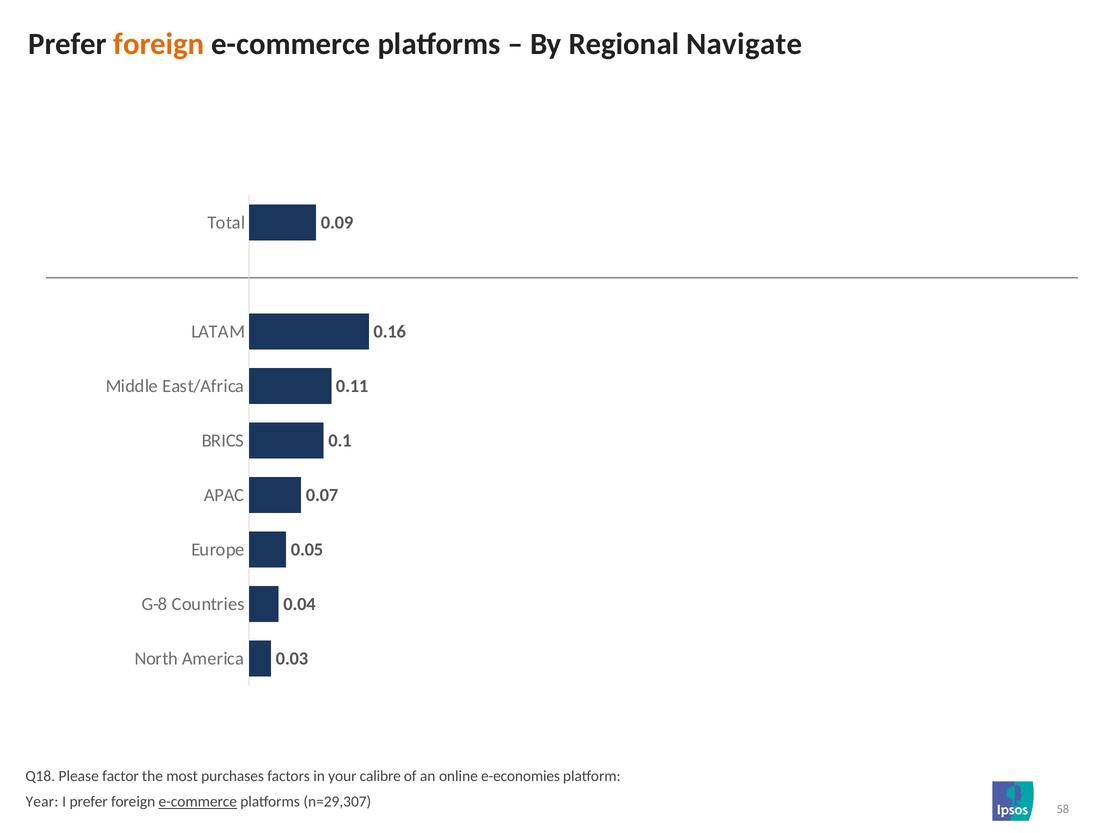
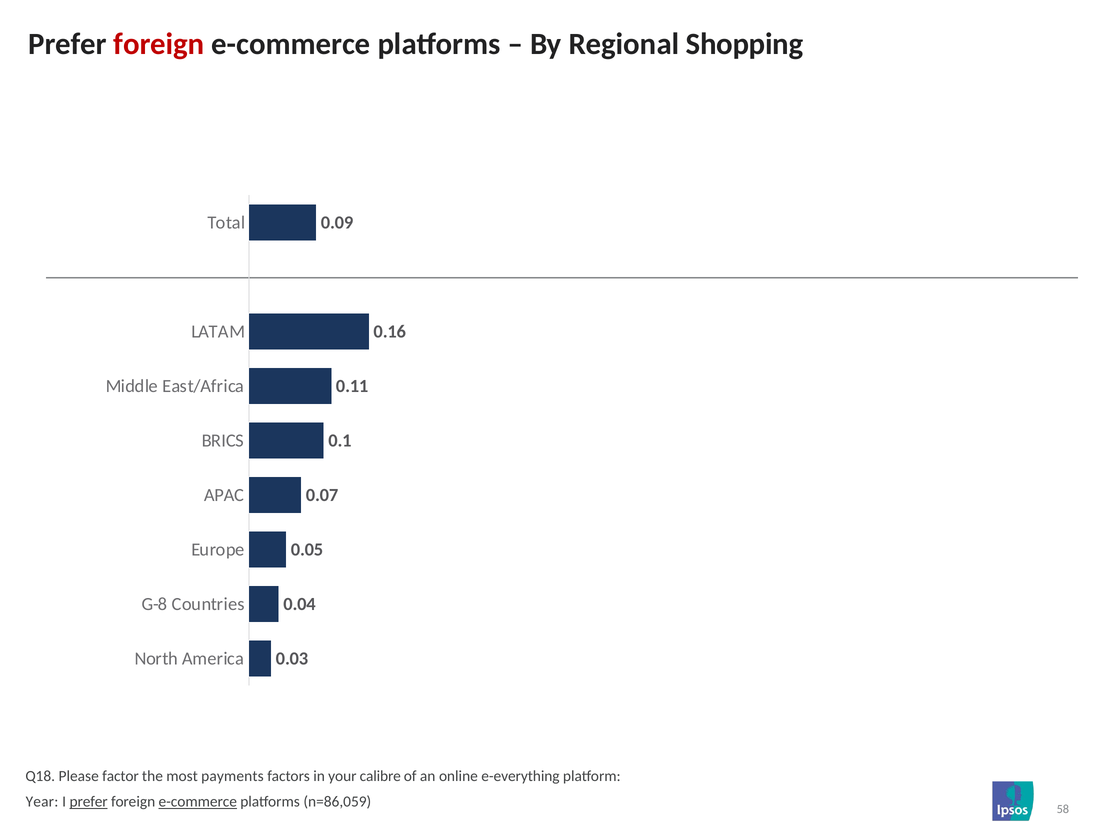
foreign colour: orange -> red (159, 44)
Navigate: Navigate -> Shopping (745, 44)
purchases: purchases -> payments (232, 776)
e-economies: e-economies -> e-everything (520, 776)
prefer underline: none -> present (89, 801)
n=29,307: n=29,307 -> n=86,059 (337, 801)
